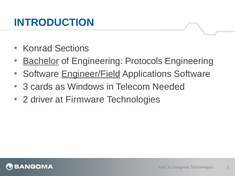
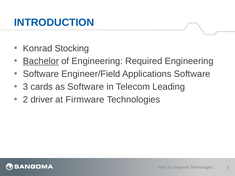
Sections: Sections -> Stocking (72, 48)
Protocols: Protocols -> Required (144, 61)
Engineer/Field underline: present -> none (91, 74)
as Windows: Windows -> Software (86, 87)
Needed: Needed -> Leading (169, 87)
